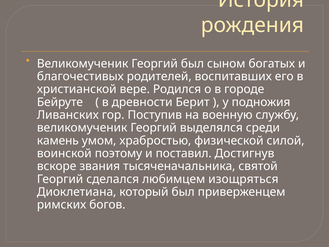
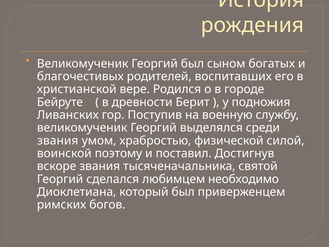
камень: камень -> звания (58, 140)
изощряться: изощряться -> необходимо (243, 179)
